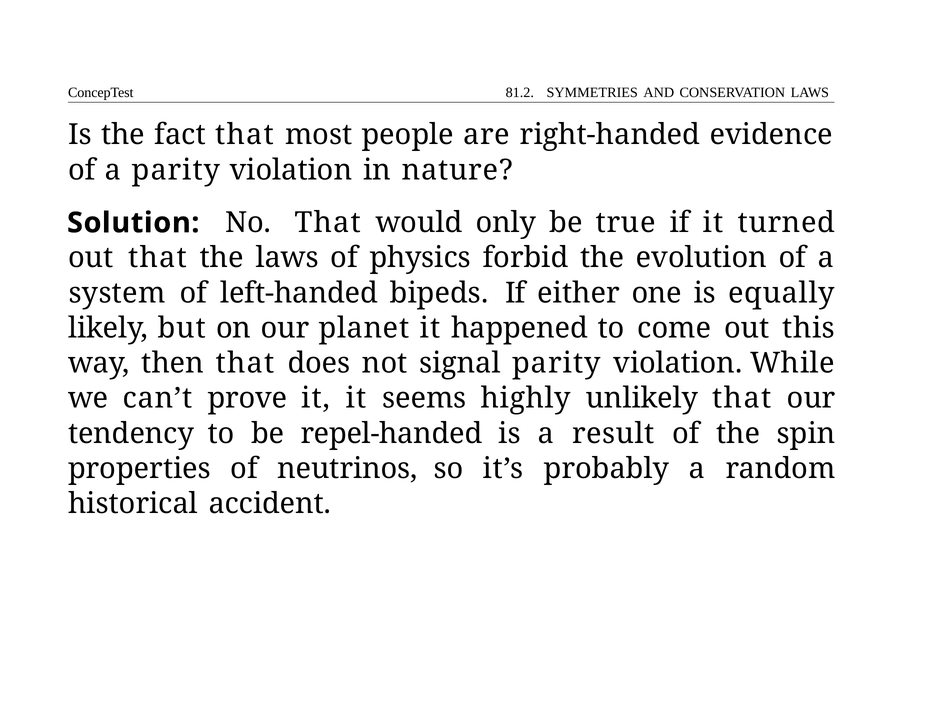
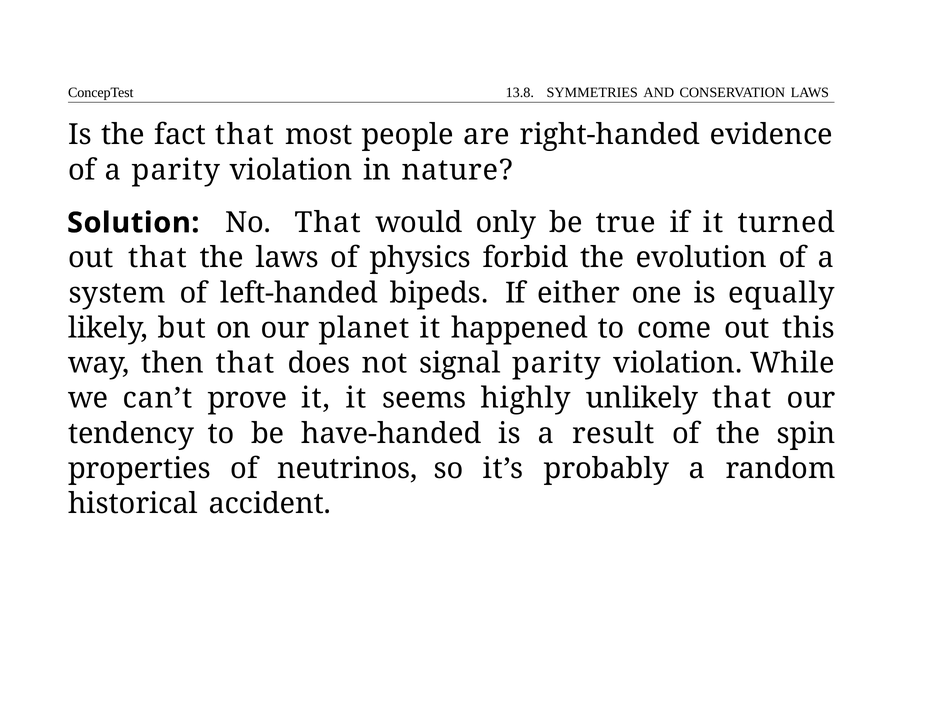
81.2: 81.2 -> 13.8 (520, 92)
repel-handed: repel-handed -> have-handed (391, 433)
